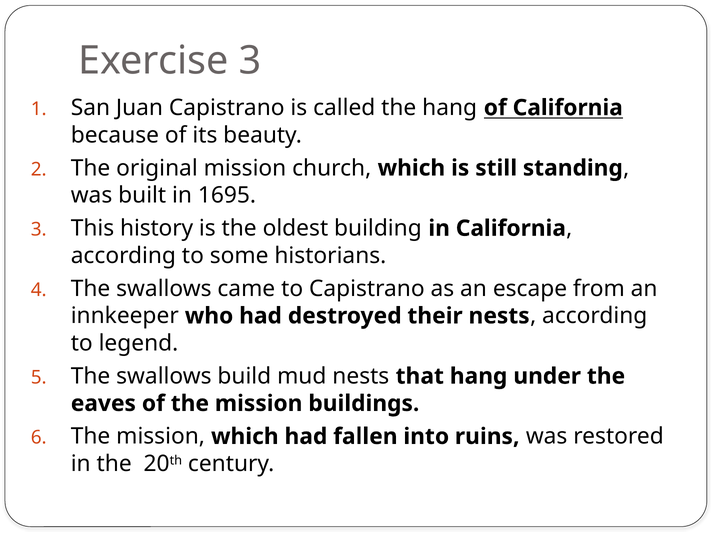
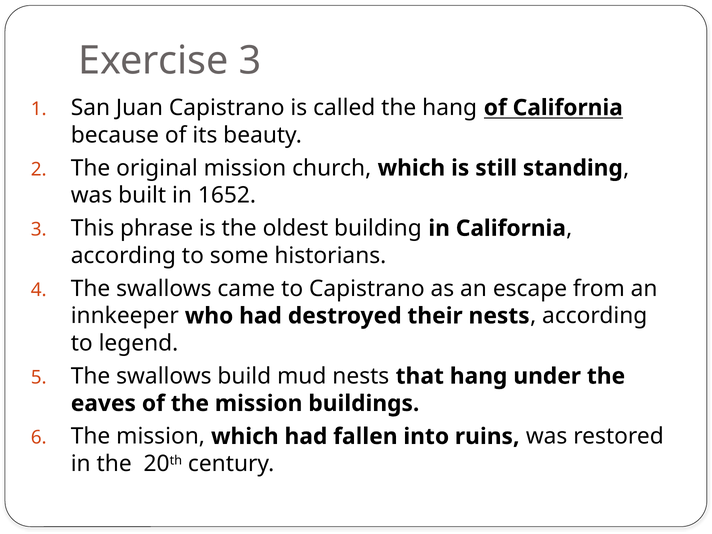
1695: 1695 -> 1652 (227, 195)
history: history -> phrase (157, 228)
